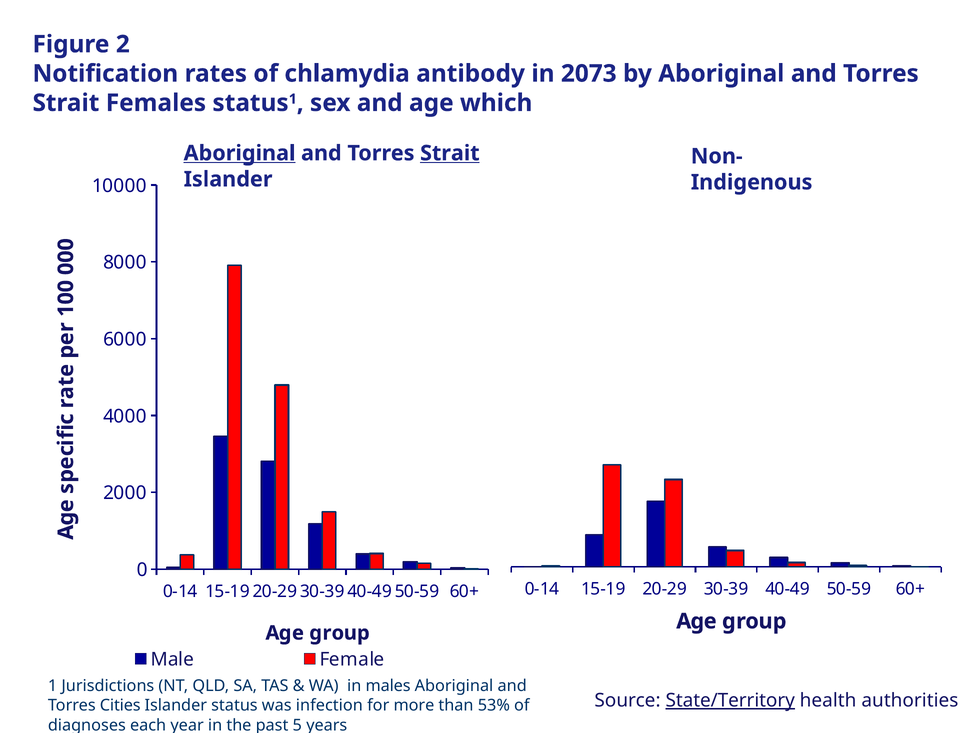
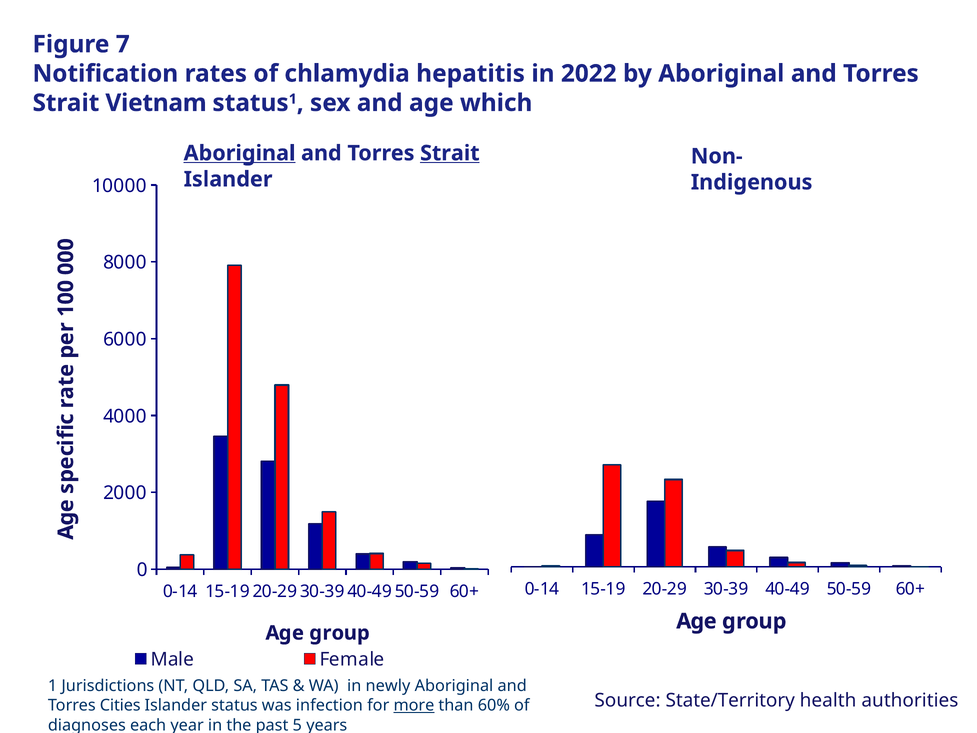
2: 2 -> 7 (123, 44)
antibody: antibody -> hepatitis (471, 74)
2073: 2073 -> 2022 (589, 74)
Females: Females -> Vietnam (156, 103)
males: males -> newly (388, 686)
State/Territory underline: present -> none (730, 700)
more underline: none -> present (414, 705)
53%: 53% -> 60% (494, 705)
